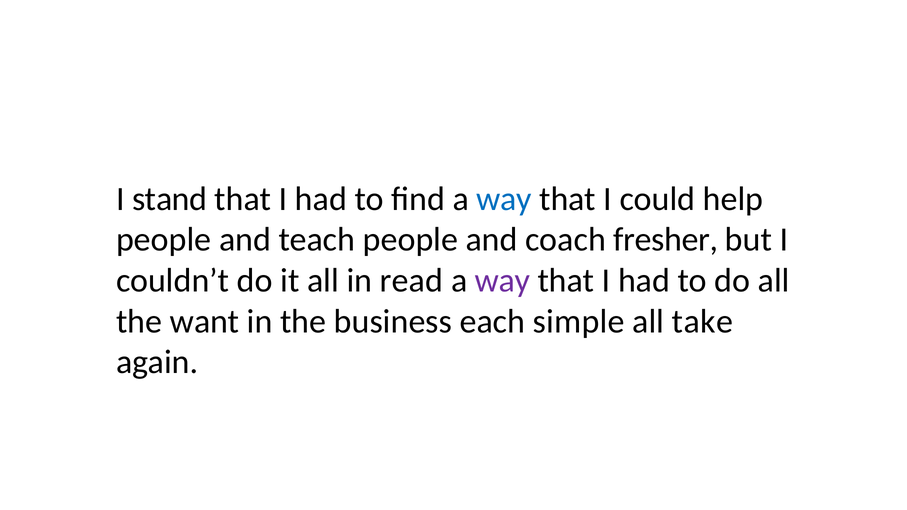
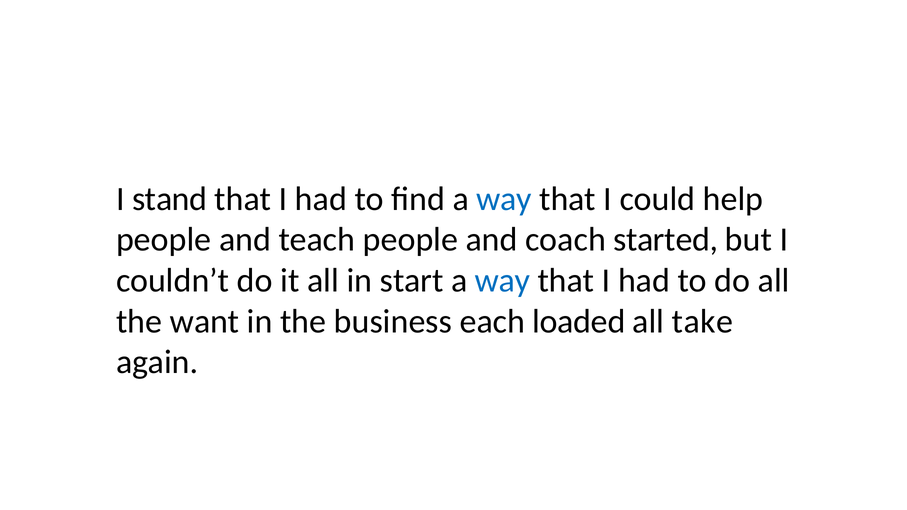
fresher: fresher -> started (666, 240)
read: read -> start (412, 281)
way colour: purple -> blue (503, 281)
simple: simple -> loaded (579, 321)
